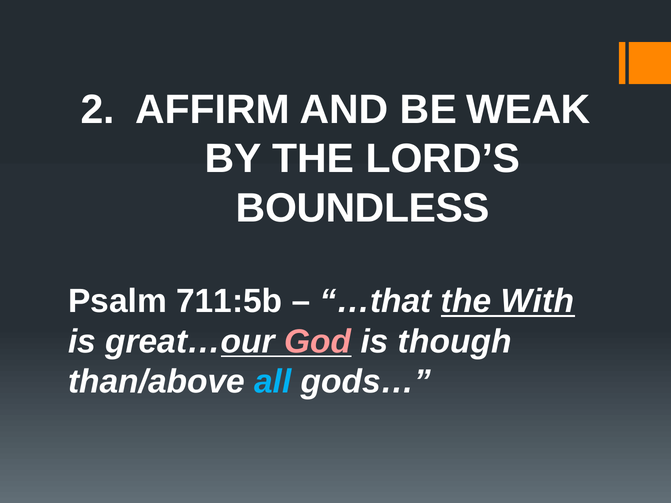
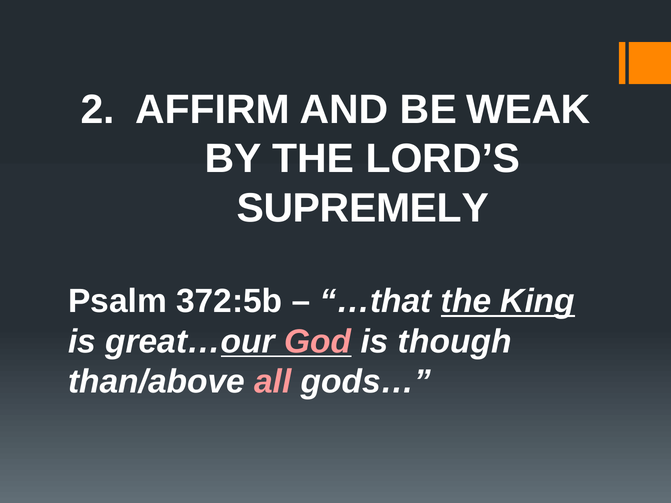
BOUNDLESS: BOUNDLESS -> SUPREMELY (363, 208)
711:5b: 711:5b -> 372:5b (229, 302)
With: With -> King (538, 302)
all colour: light blue -> pink (273, 382)
